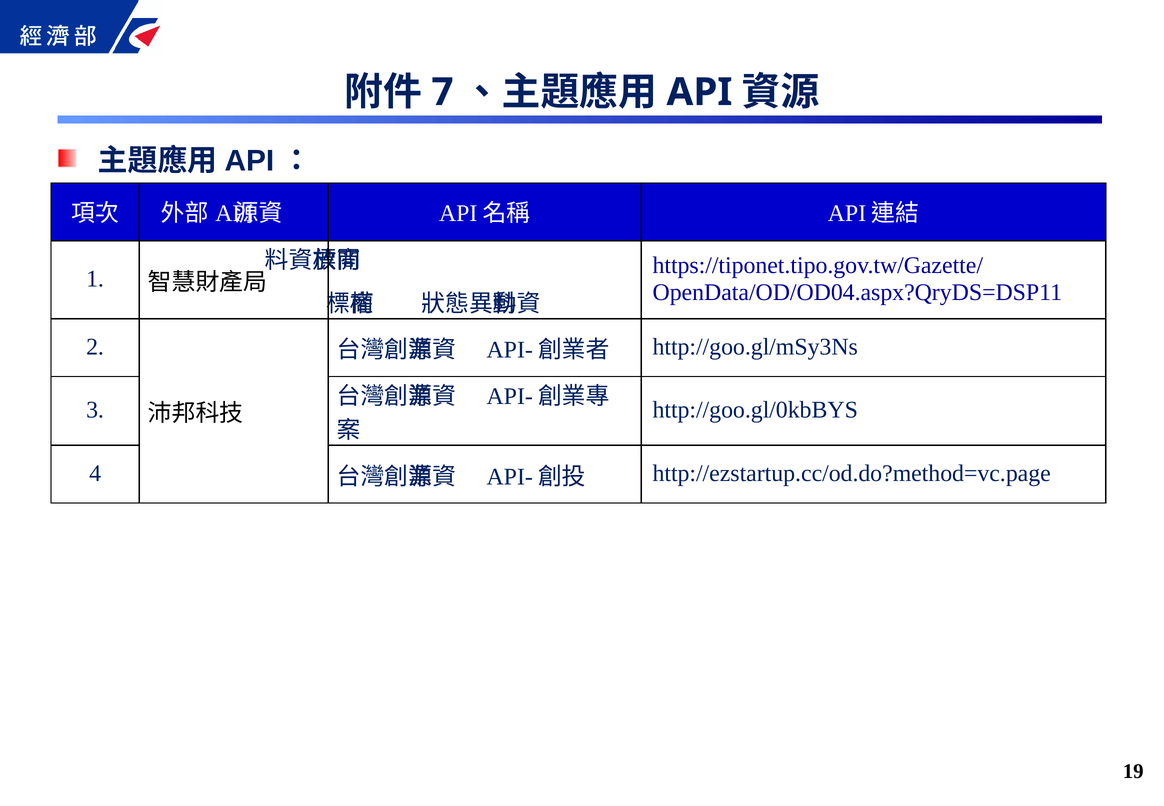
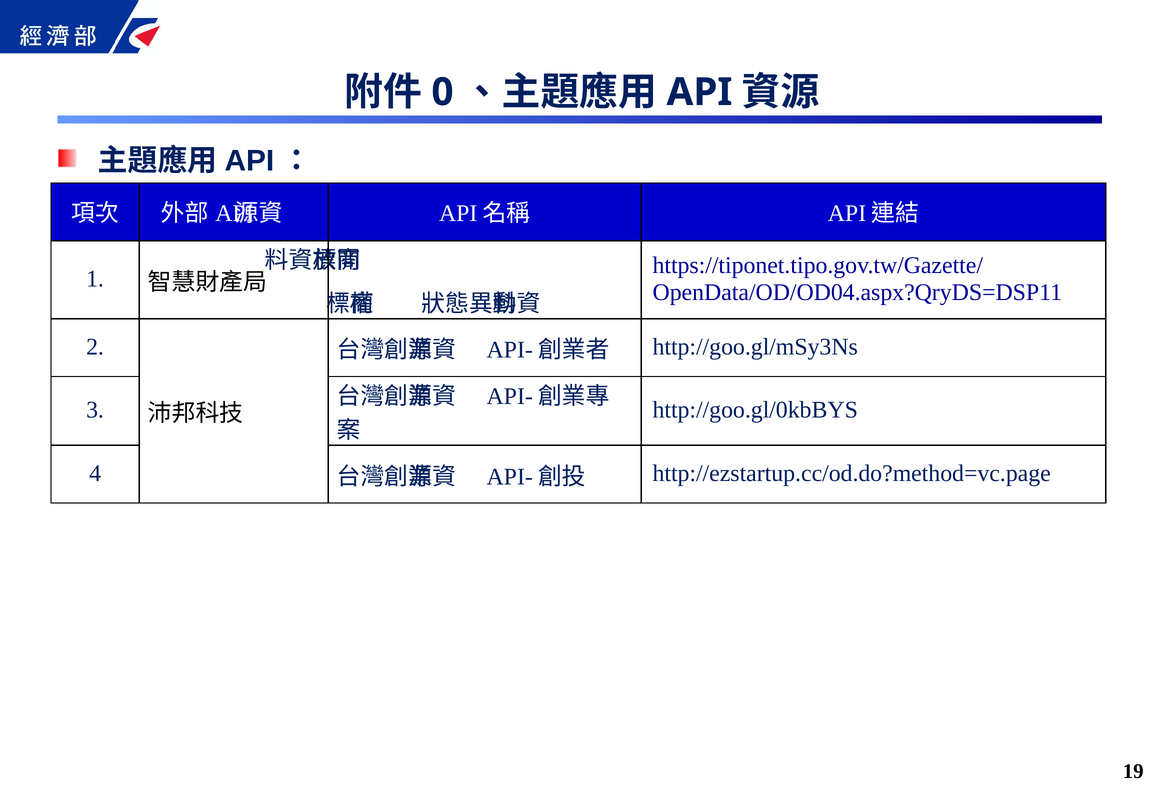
7: 7 -> 0 (442, 92)
